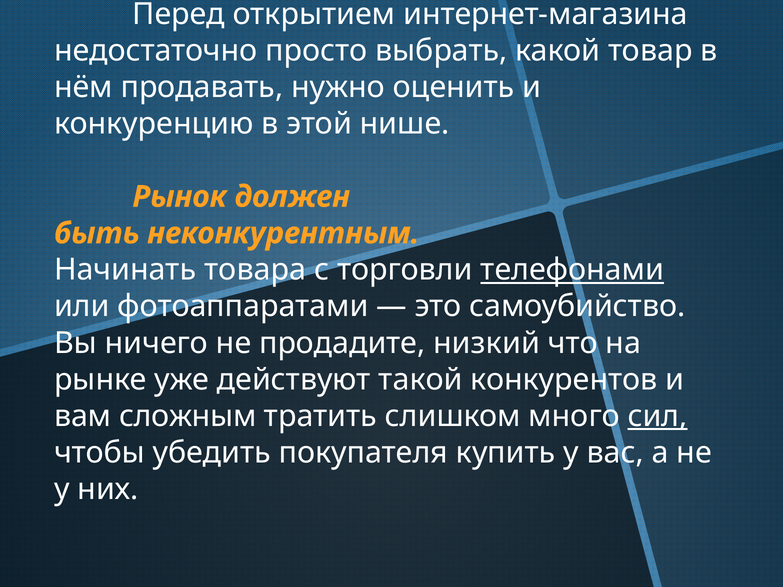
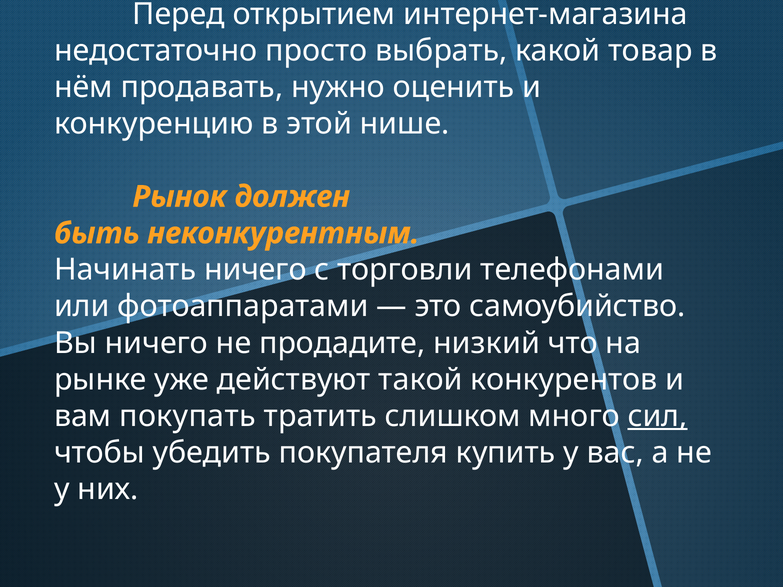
Начинать товара: товара -> ничего (255, 270)
телефонами underline: present -> none (572, 270)
сложным: сложным -> покупать (188, 416)
